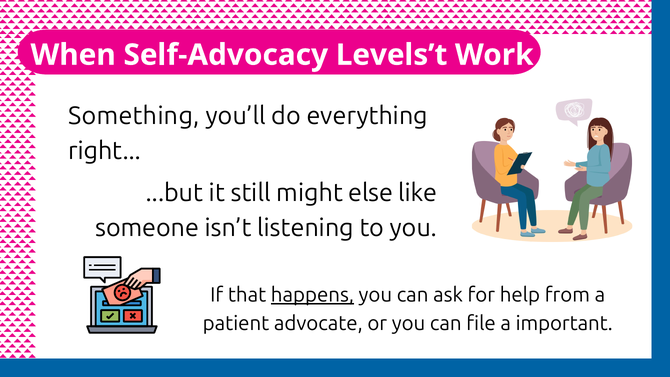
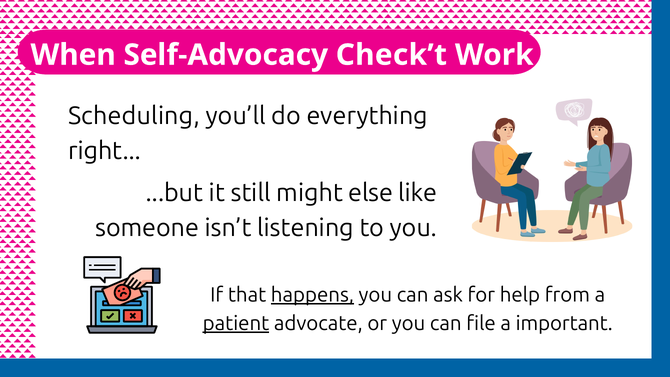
Levels’t: Levels’t -> Check’t (391, 55)
Something: Something -> Scheduling (134, 116)
patient underline: none -> present (236, 323)
